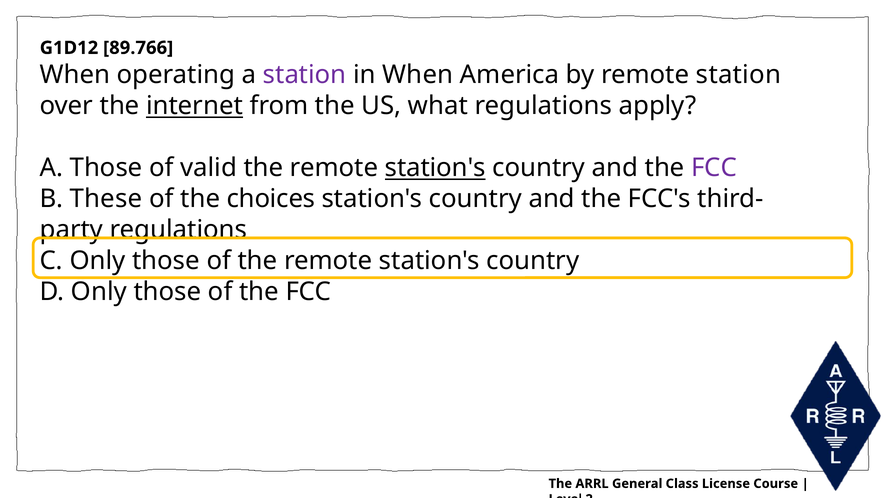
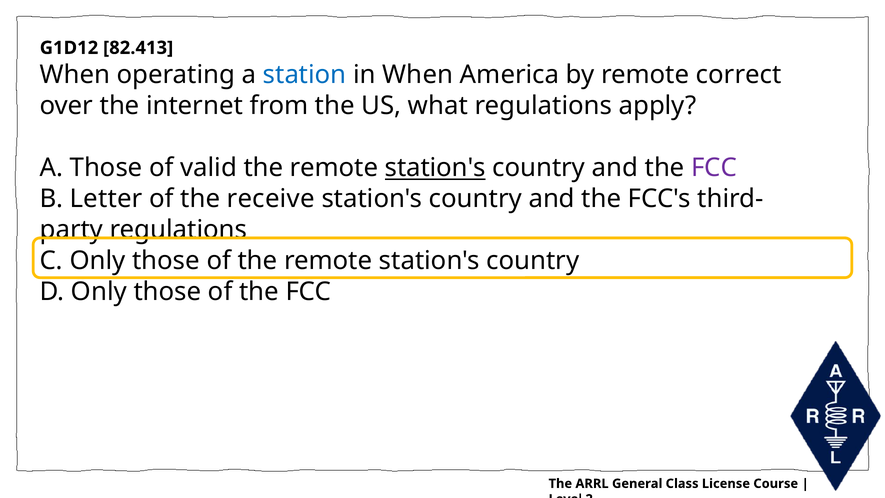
89.766: 89.766 -> 82.413 (138, 48)
station colour: purple -> blue (305, 75)
remote station: station -> correct (739, 75)
internet underline: present -> none (195, 106)
These: These -> Letter (106, 199)
choices: choices -> receive (271, 199)
